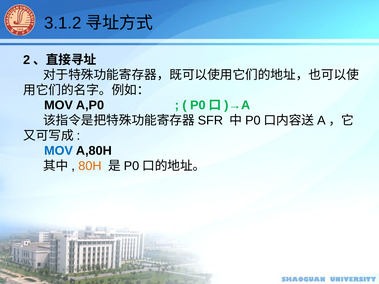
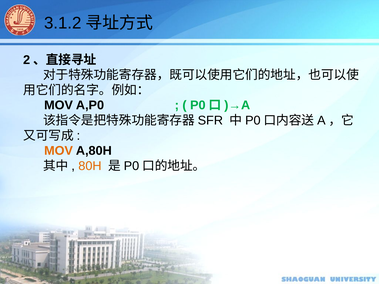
MOV colour: blue -> orange (59, 151)
